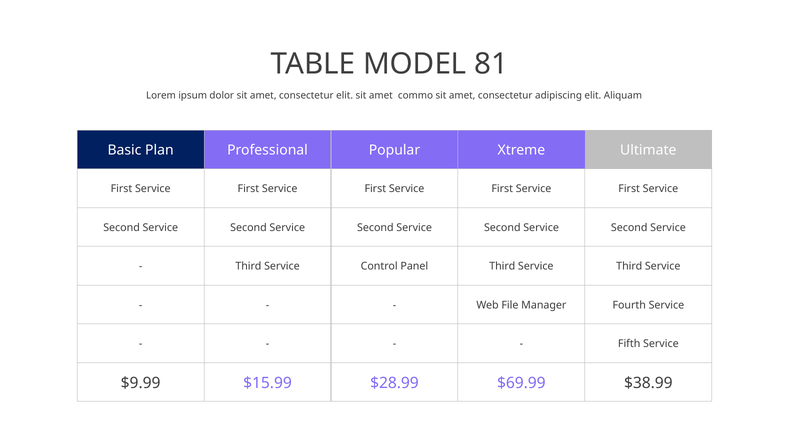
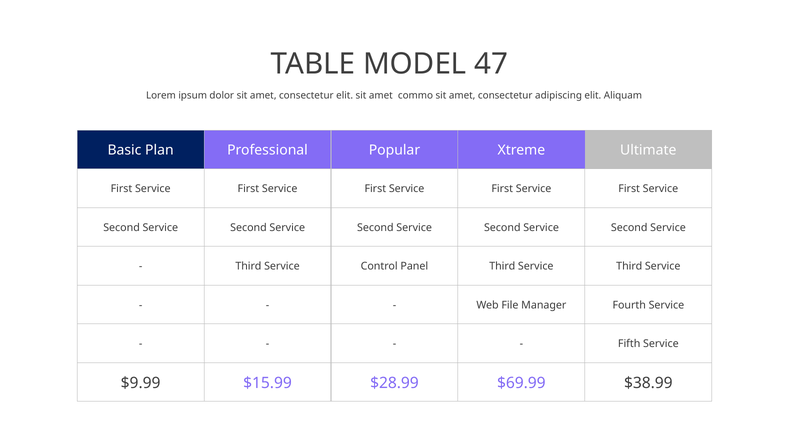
81: 81 -> 47 (491, 64)
